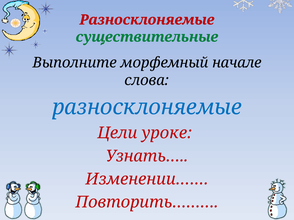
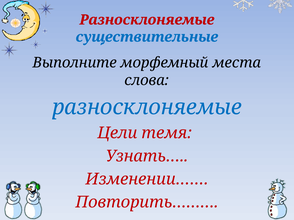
существительные colour: green -> blue (147, 37)
начале: начале -> места (237, 63)
уроке: уроке -> темя (167, 133)
